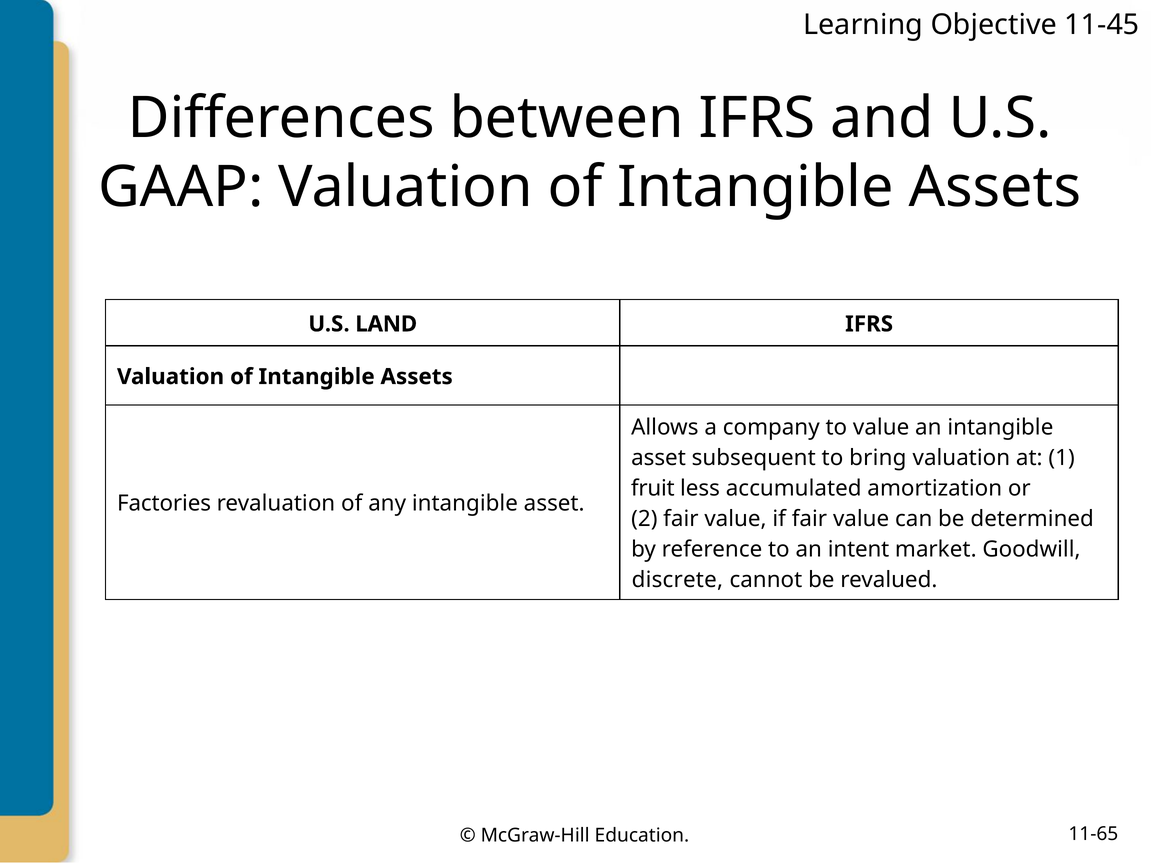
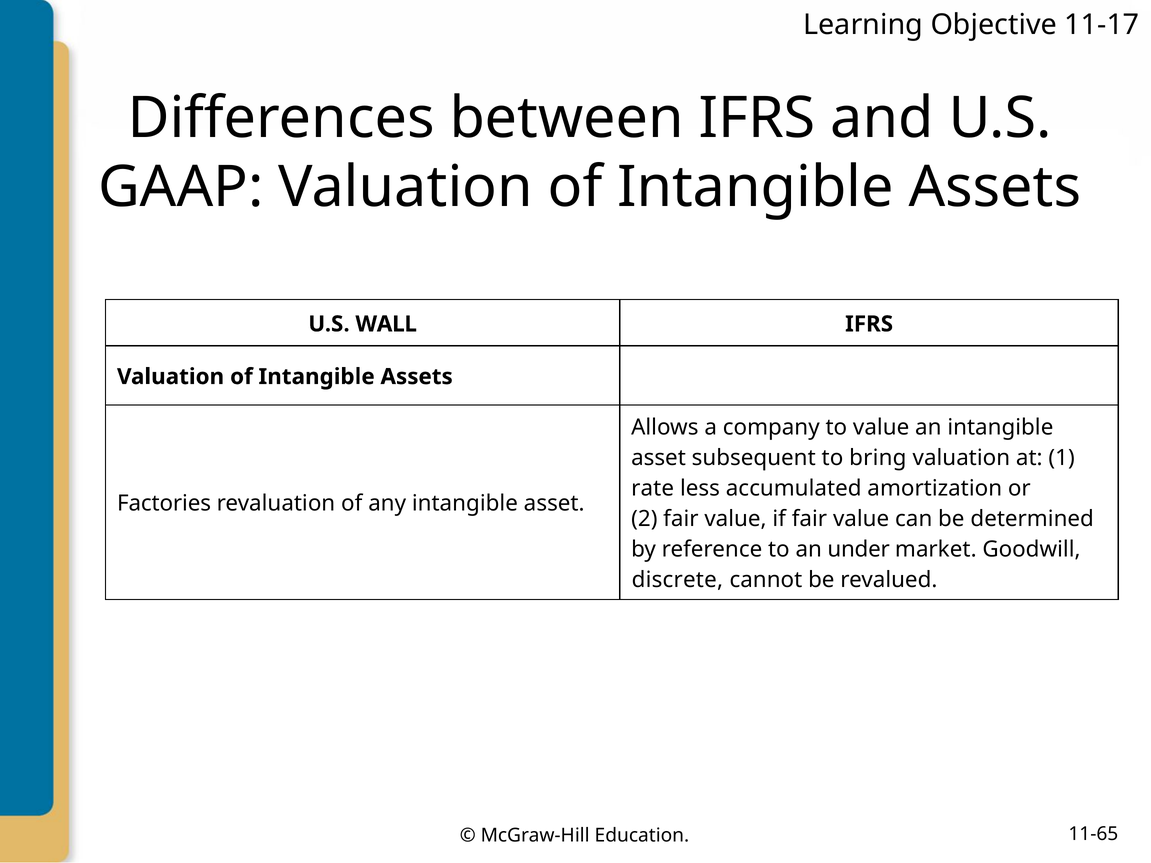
11-45: 11-45 -> 11-17 (1102, 25)
LAND: LAND -> WALL (386, 324)
fruit: fruit -> rate (653, 488)
intent: intent -> under (859, 549)
